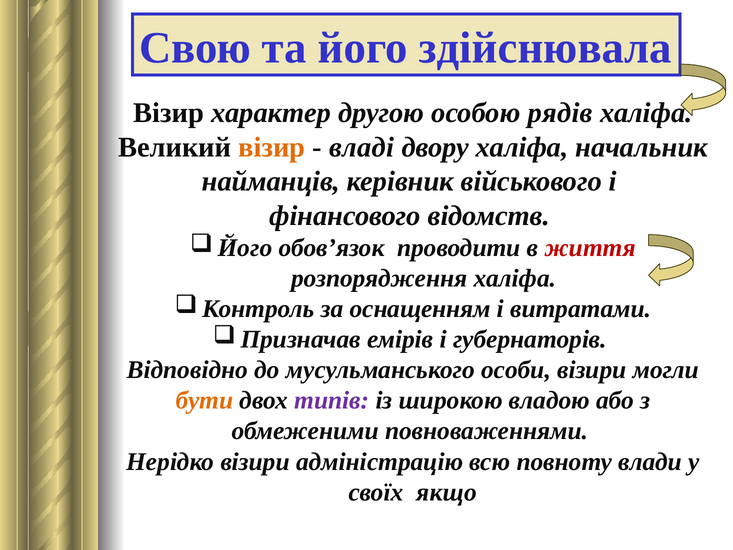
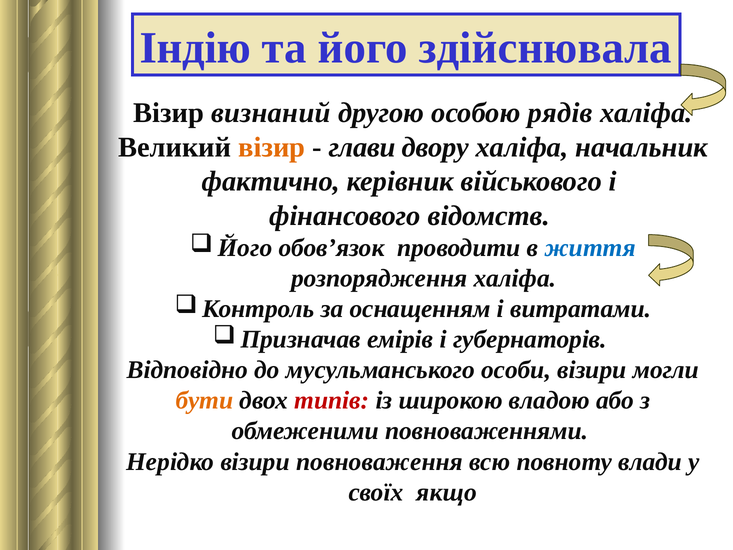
Свою: Свою -> Індію (195, 48)
характер: характер -> визнаний (271, 113)
владі: владі -> глави (362, 147)
найманців: найманців -> фактично (271, 181)
життя colour: red -> blue (590, 248)
типів colour: purple -> red (332, 400)
адміністрацію: адміністрацію -> повноваження (380, 461)
